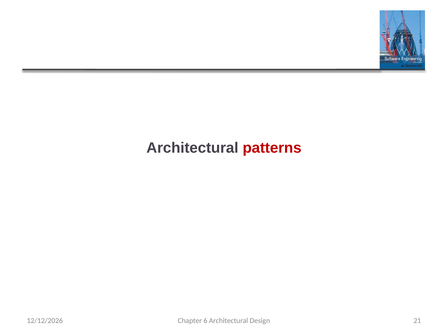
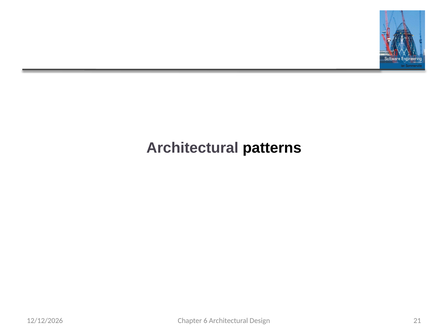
patterns colour: red -> black (272, 148)
